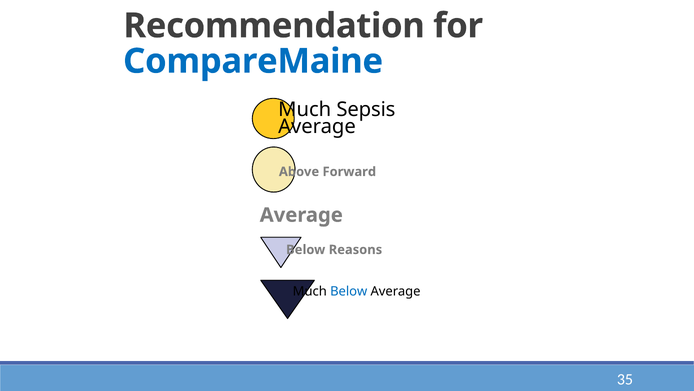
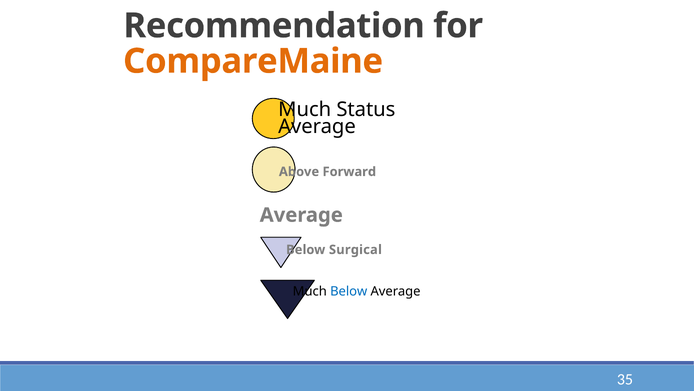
CompareMaine colour: blue -> orange (253, 61)
Sepsis: Sepsis -> Status (366, 109)
Reasons: Reasons -> Surgical (355, 249)
